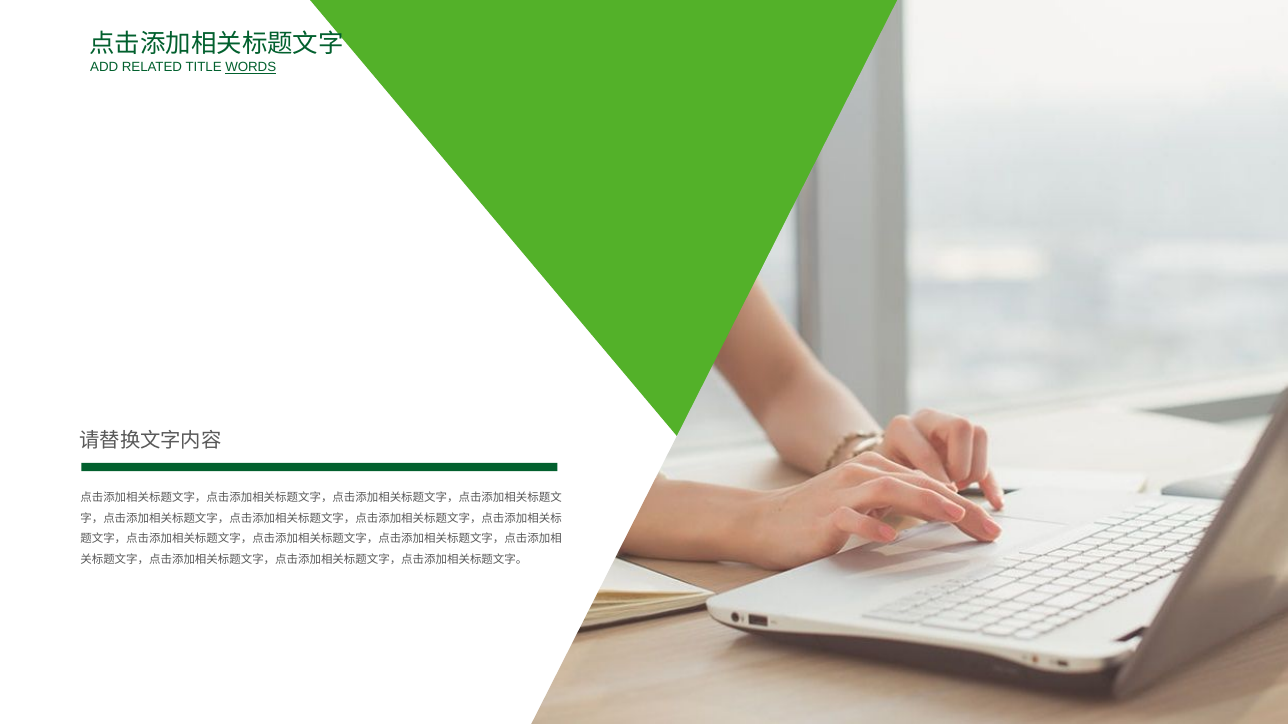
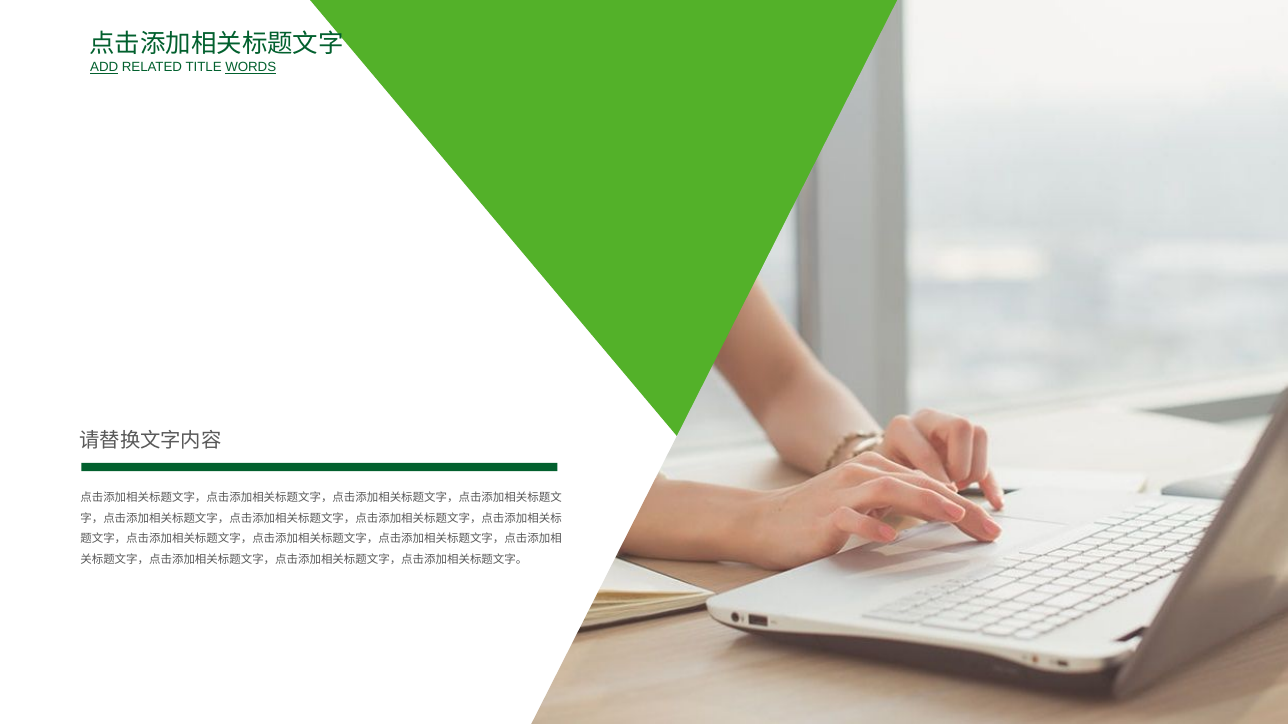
ADD underline: none -> present (104, 68)
